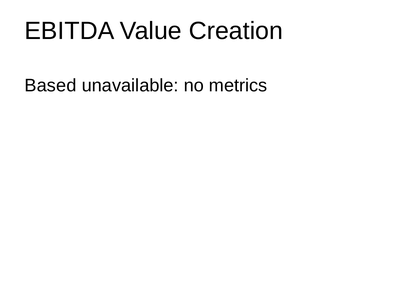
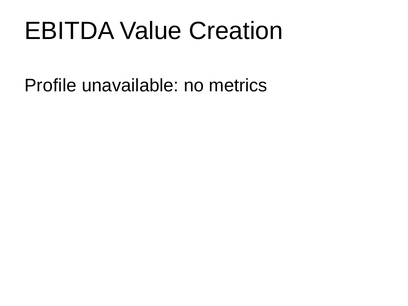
Based: Based -> Profile (51, 86)
